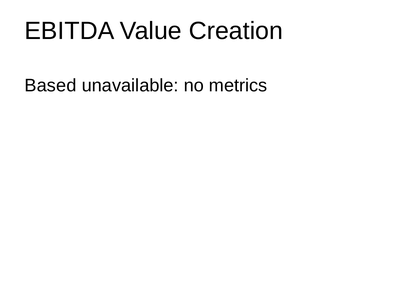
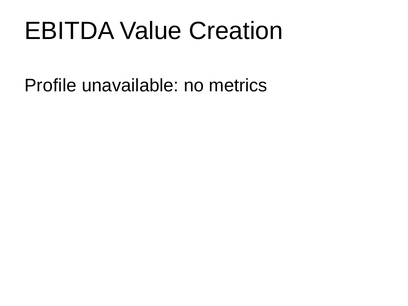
Based: Based -> Profile (51, 86)
